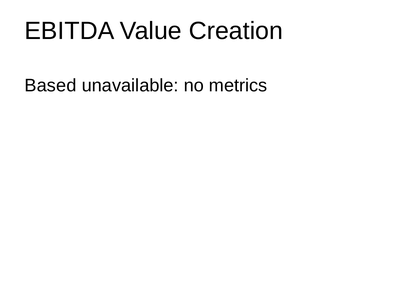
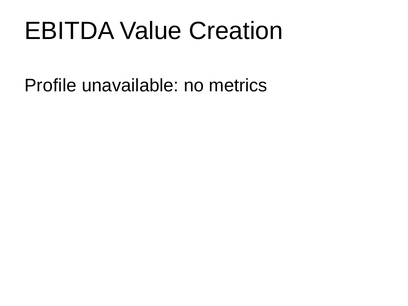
Based: Based -> Profile (51, 86)
